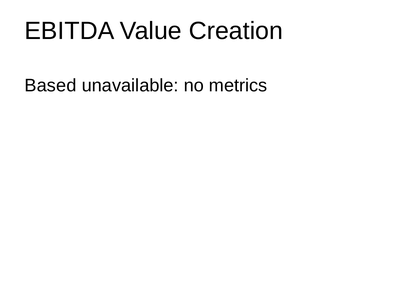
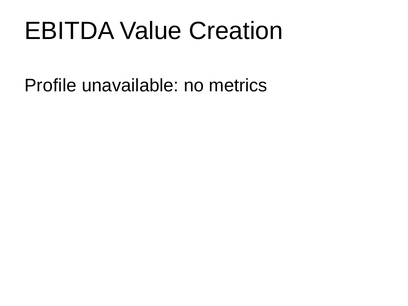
Based: Based -> Profile (51, 86)
